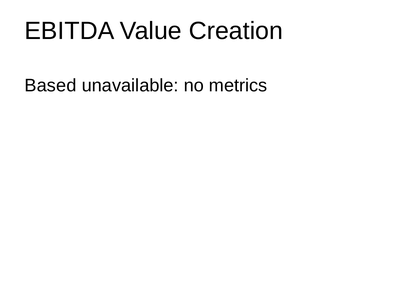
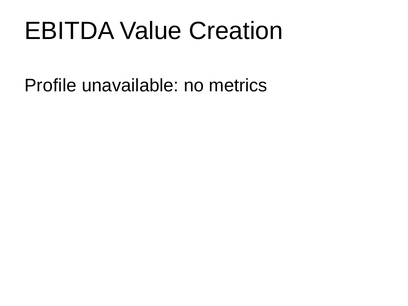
Based: Based -> Profile (51, 86)
